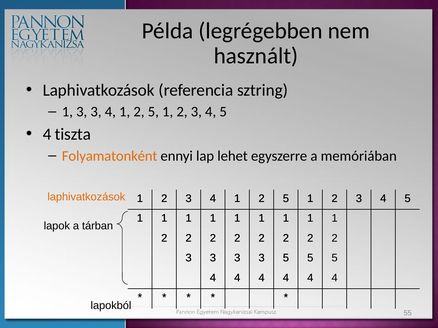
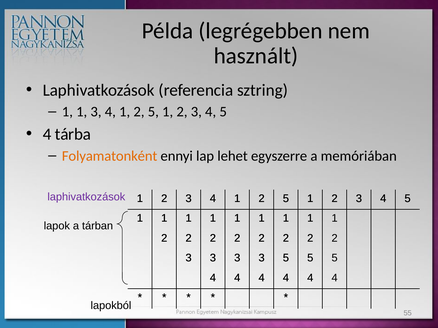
3: 3 -> 1 (82, 112)
tiszta: tiszta -> tárba (73, 134)
laphivatkozások colour: orange -> purple (86, 197)
